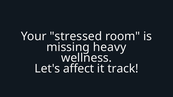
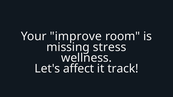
stressed: stressed -> improve (76, 36)
heavy: heavy -> stress (110, 47)
